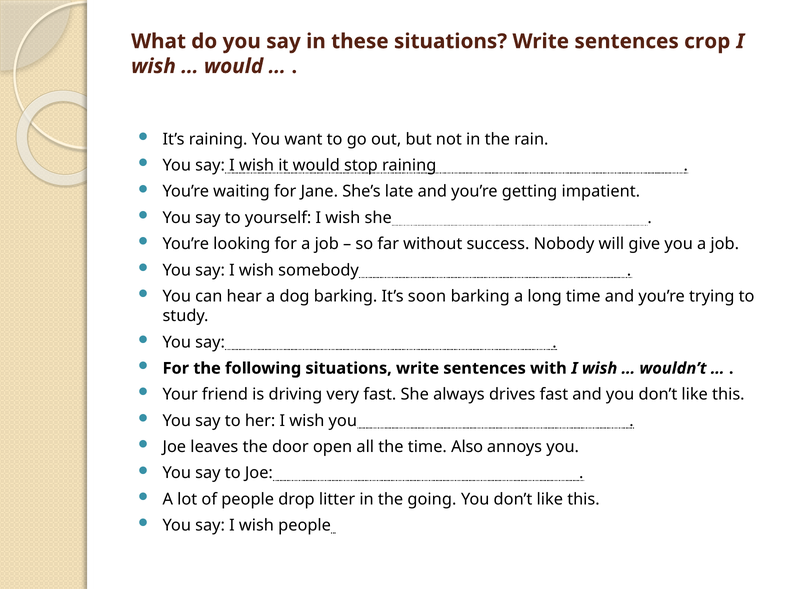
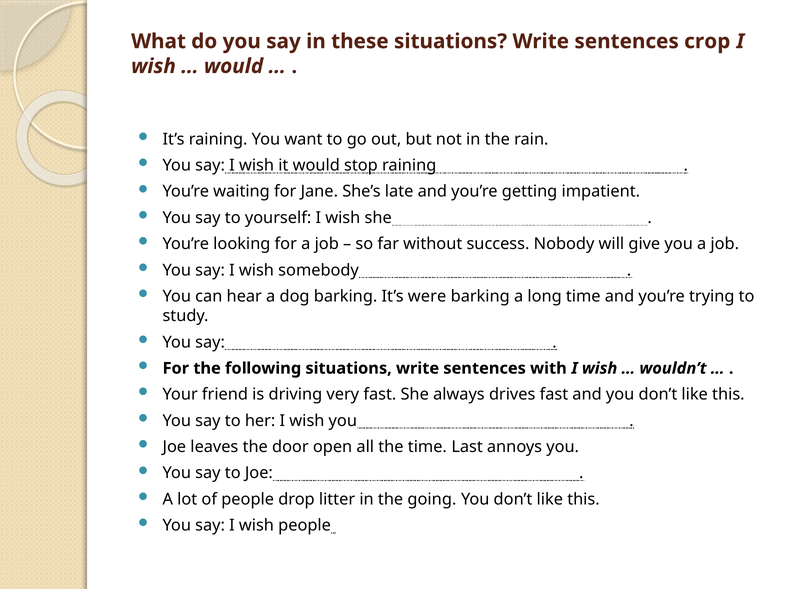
soon: soon -> were (427, 297)
Also: Also -> Last (467, 447)
